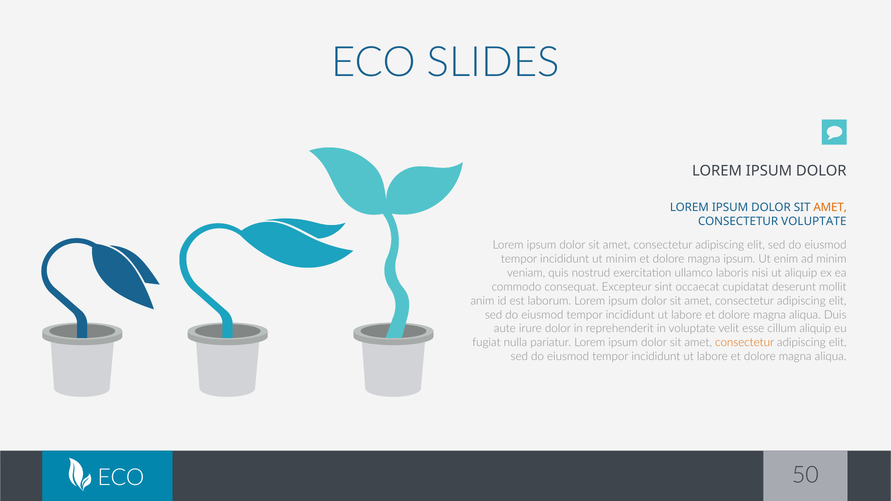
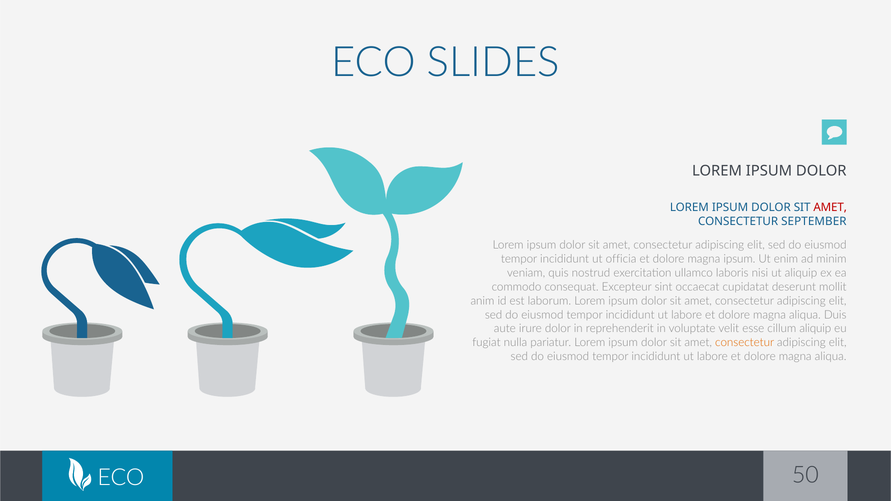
AMET colour: orange -> red (830, 208)
CONSECTETUR VOLUPTATE: VOLUPTATE -> SEPTEMBER (814, 222)
ut minim: minim -> officia (621, 259)
